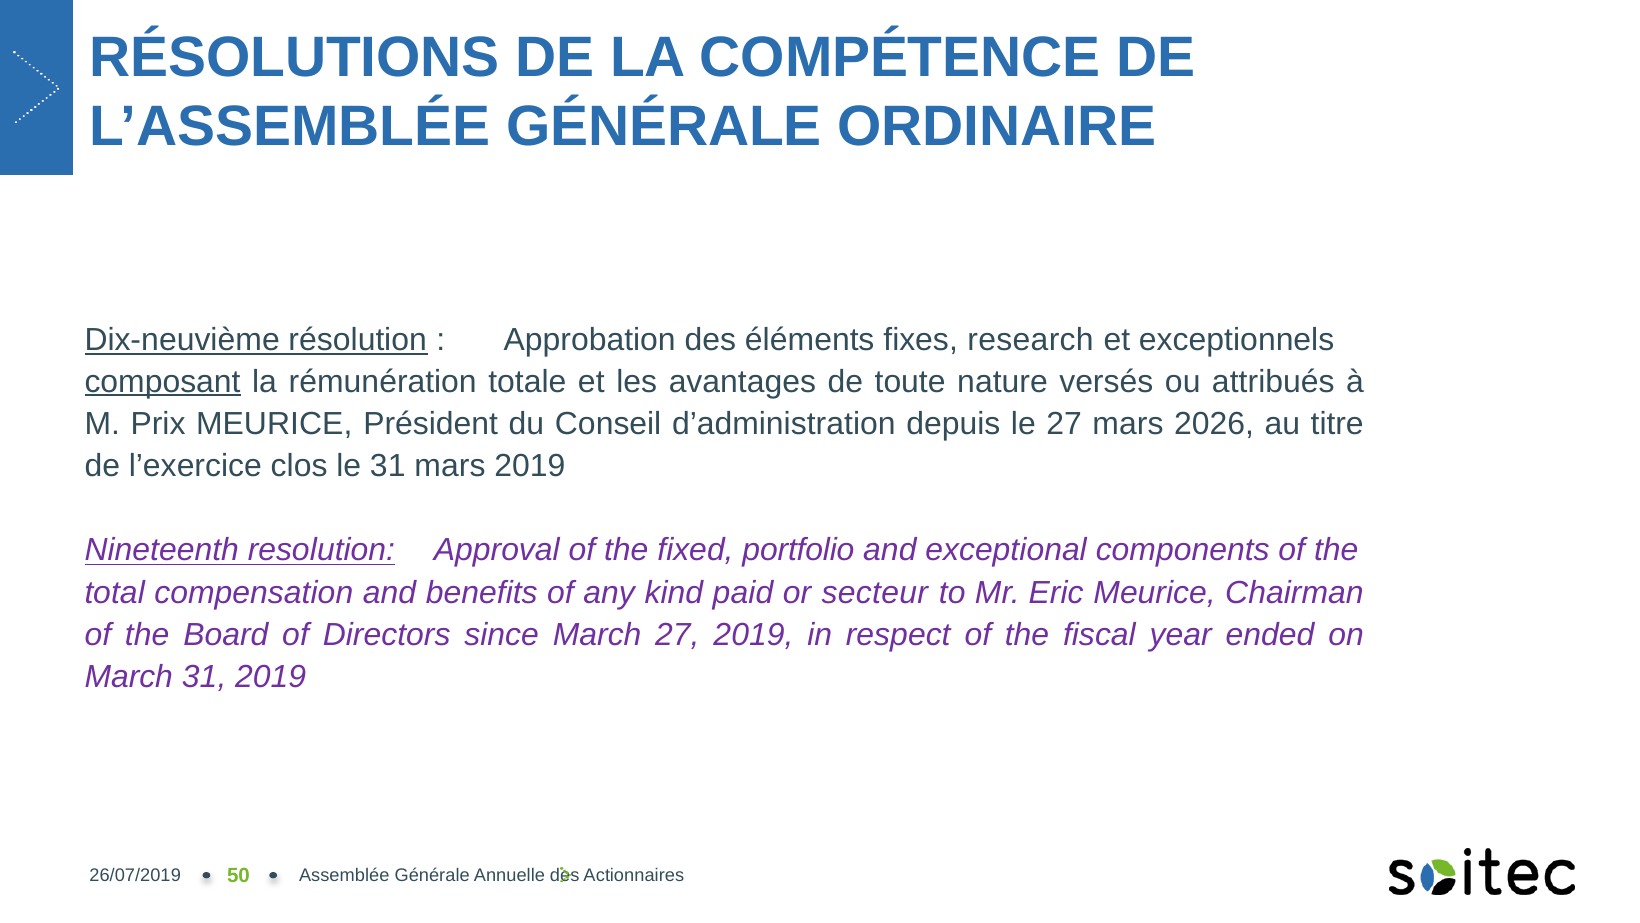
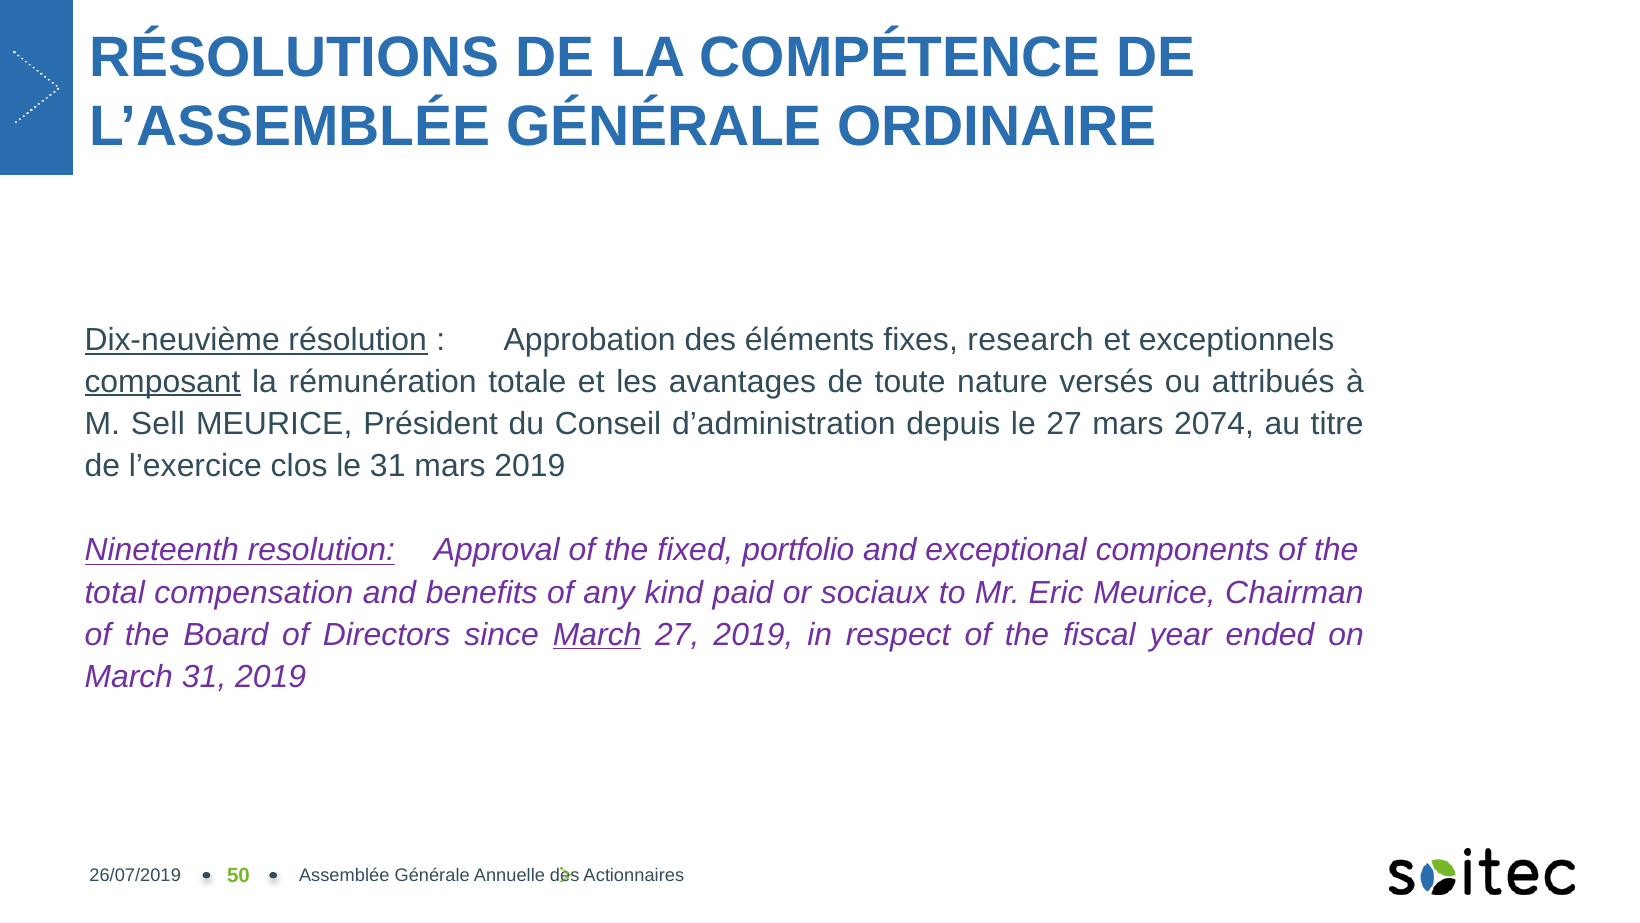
Prix: Prix -> Sell (158, 424)
2026: 2026 -> 2074 (1214, 424)
secteur: secteur -> sociaux (875, 592)
March underline: none -> present (597, 634)
